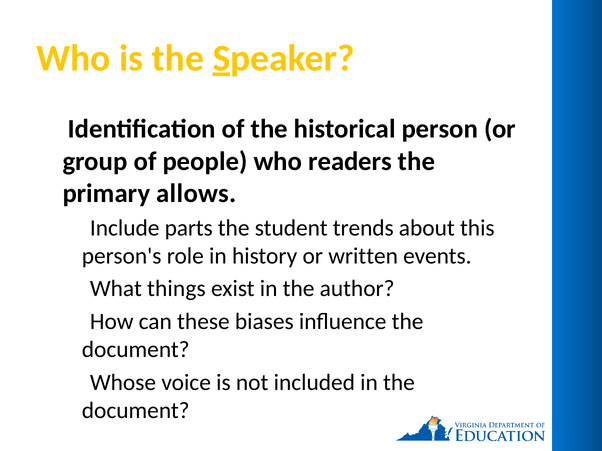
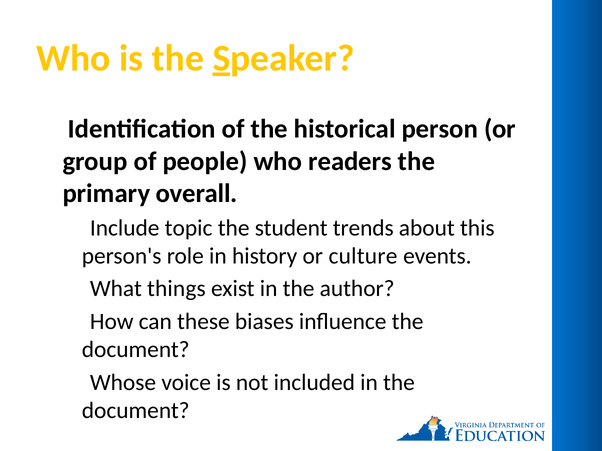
allows: allows -> overall (197, 194)
parts: parts -> topic (189, 228)
written: written -> culture (363, 256)
